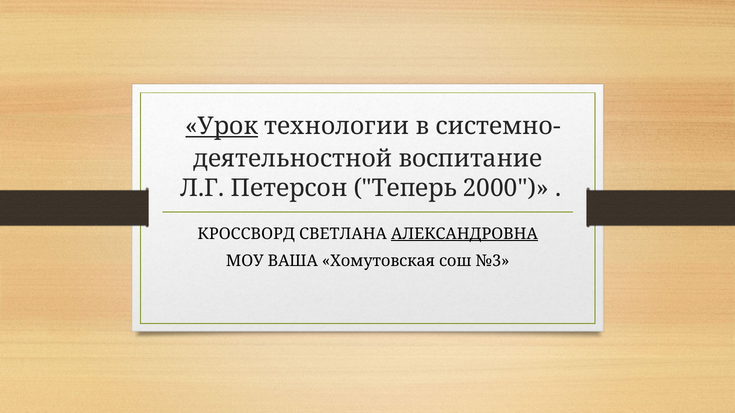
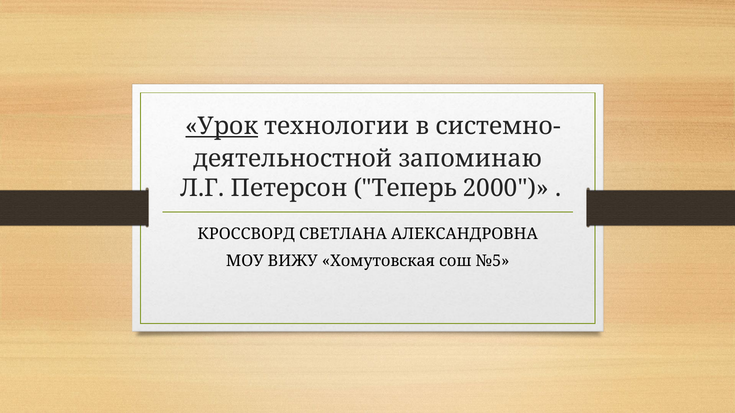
воспитание: воспитание -> запоминаю (470, 159)
АЛЕКСАНДРОВНА underline: present -> none (464, 234)
ВАША: ВАША -> ВИЖУ (293, 261)
№3: №3 -> №5 (493, 261)
